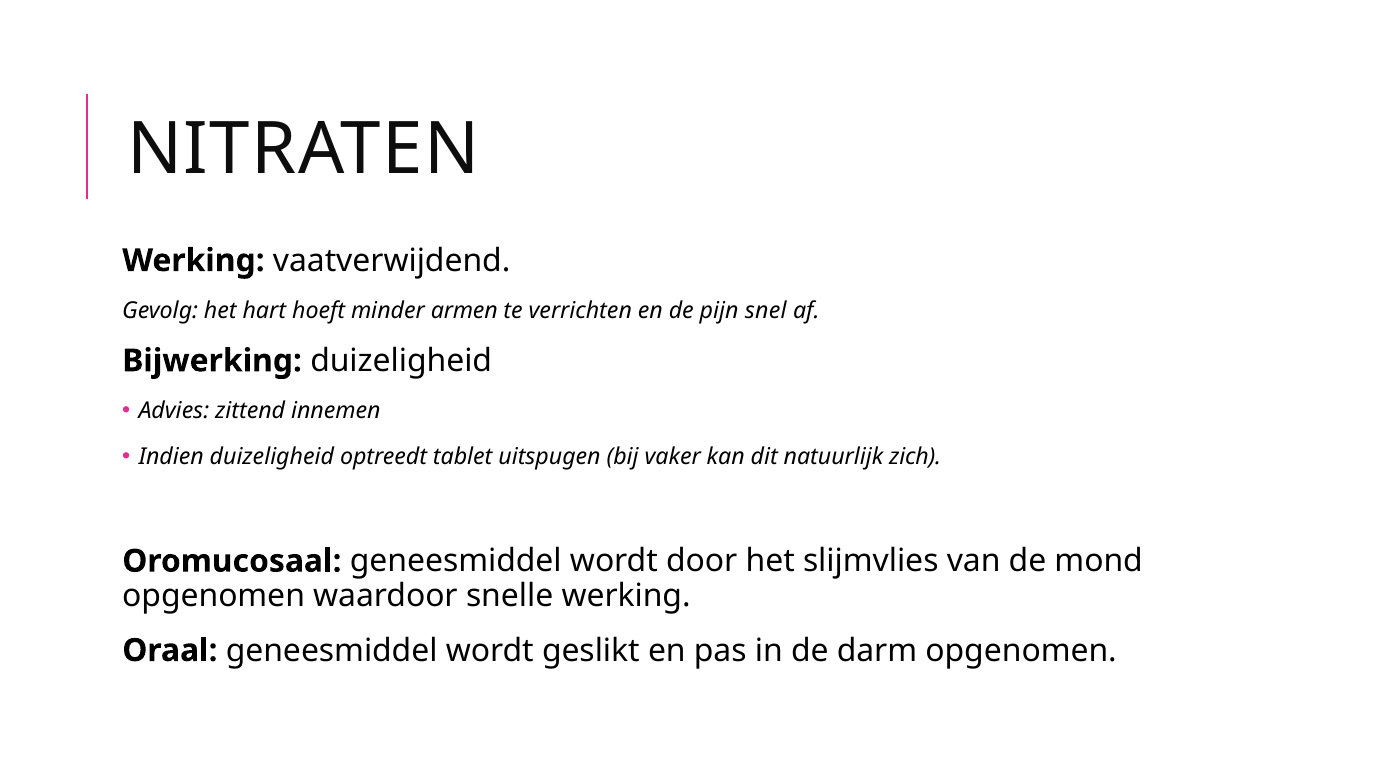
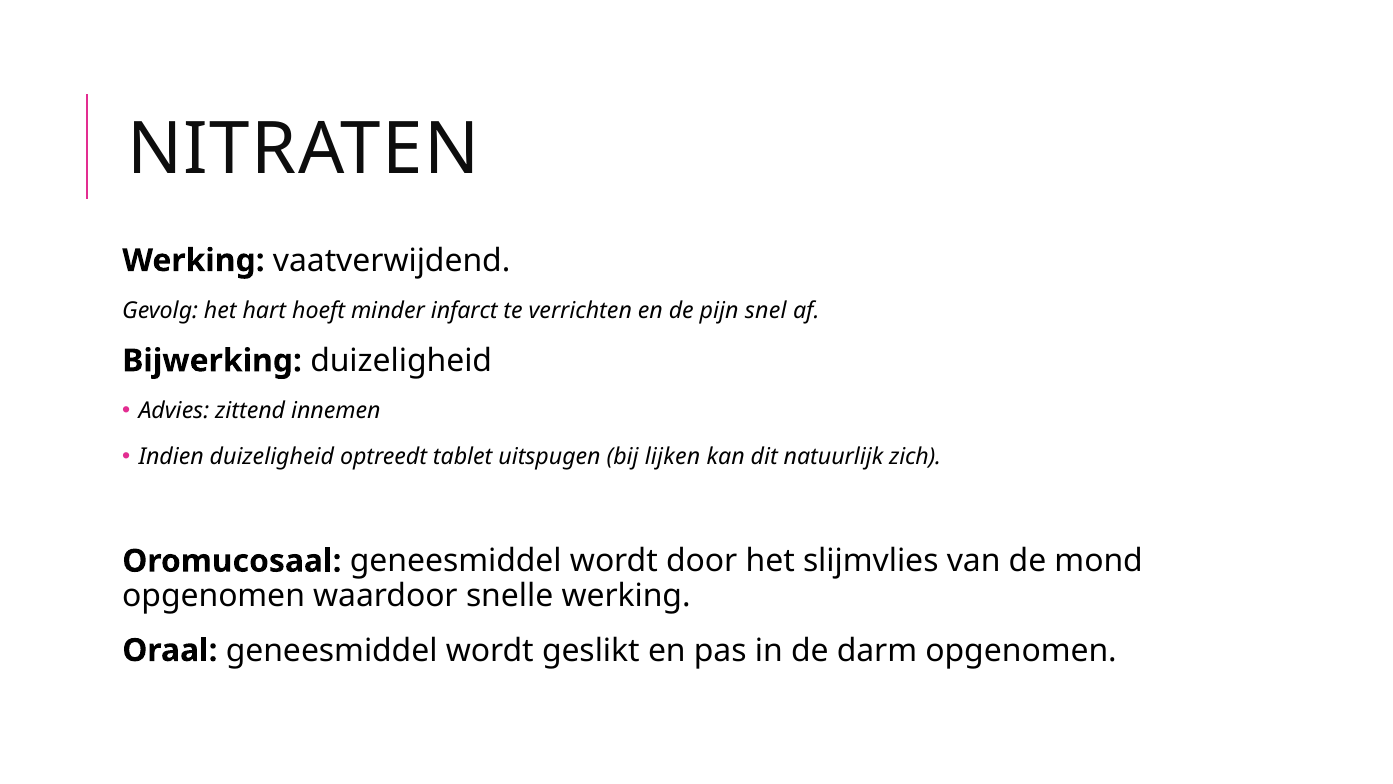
armen: armen -> infarct (464, 311)
vaker: vaker -> lijken (673, 456)
